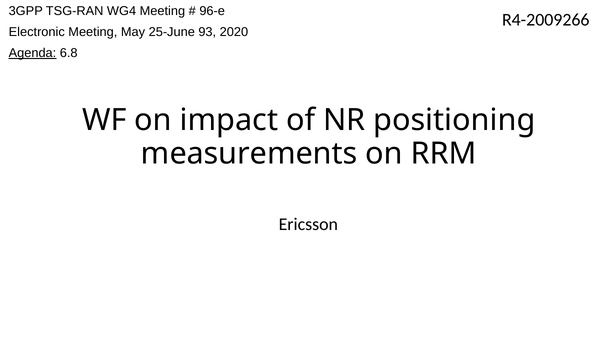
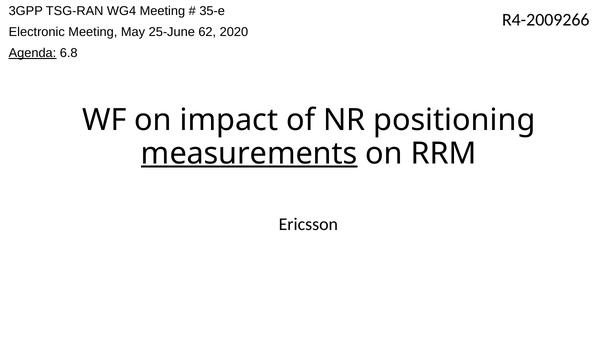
96-e: 96-e -> 35-e (212, 11)
93: 93 -> 62 (207, 32)
measurements underline: none -> present (249, 153)
